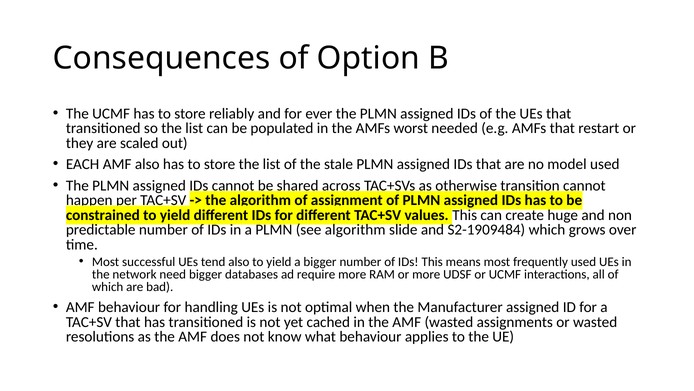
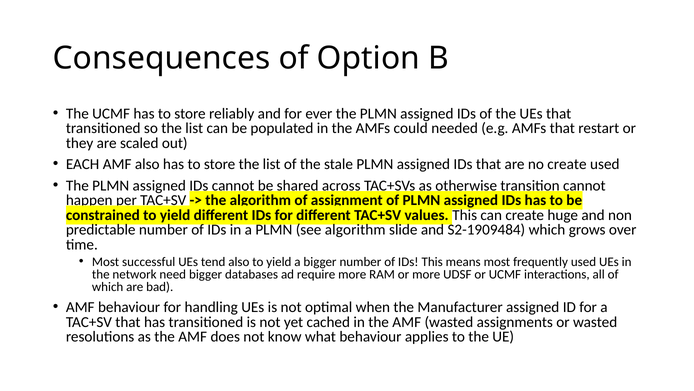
worst: worst -> could (411, 128)
no model: model -> create (567, 164)
